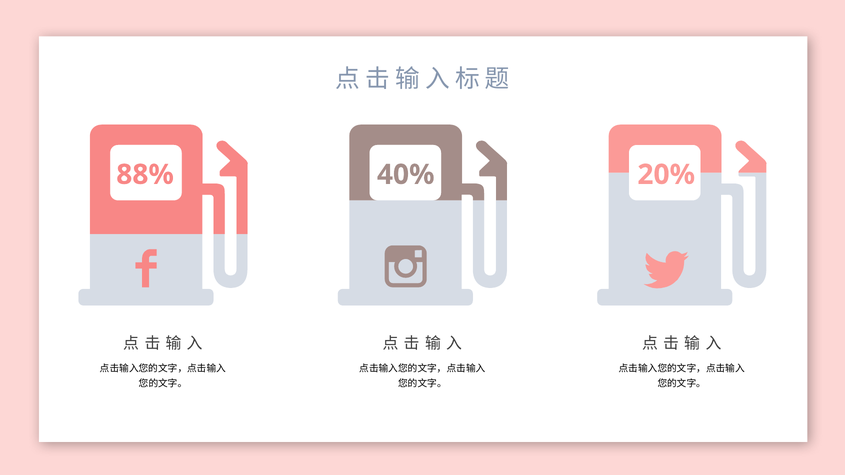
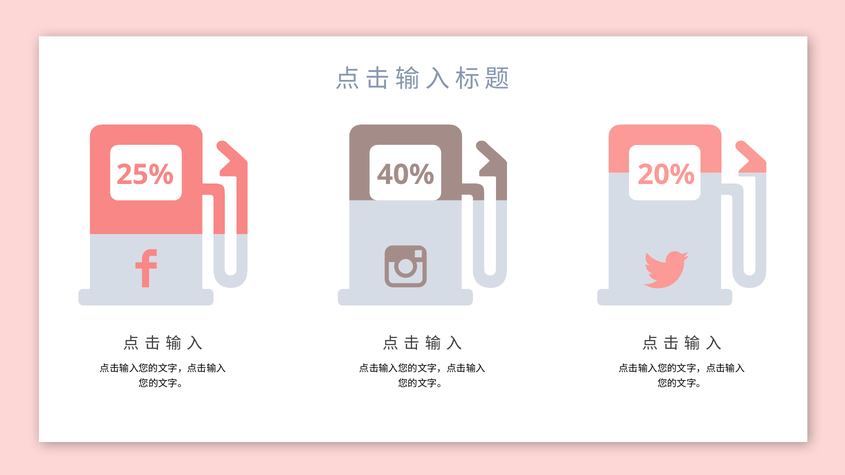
88%: 88% -> 25% (145, 175)
